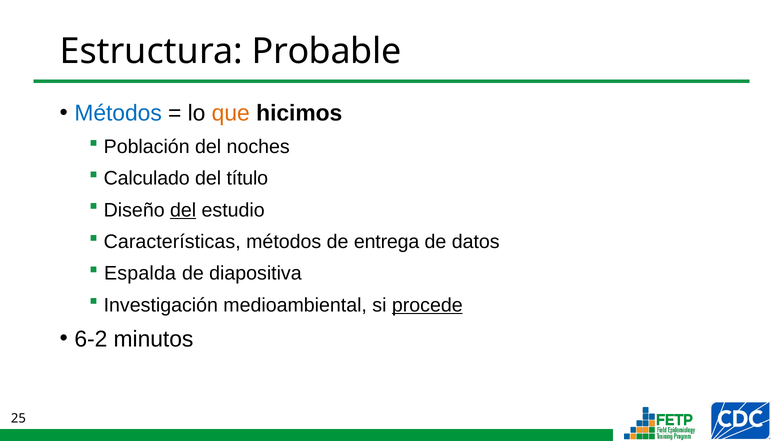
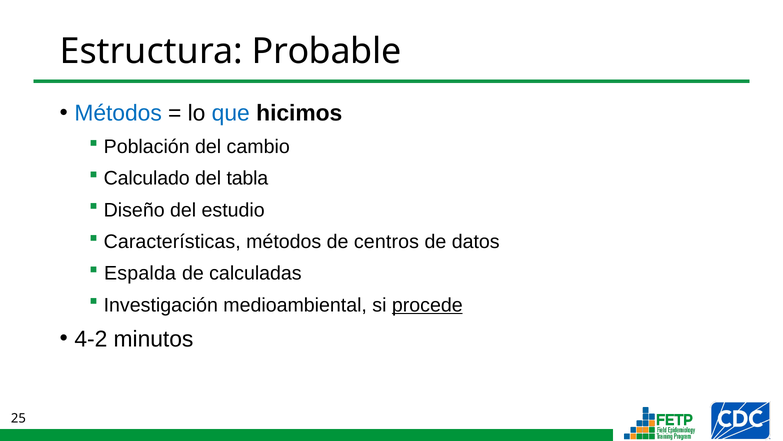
que colour: orange -> blue (231, 113)
noches: noches -> cambio (258, 147)
título: título -> tabla (247, 178)
del underline: present -> none (183, 210)
entrega: entrega -> centros (386, 241)
diapositiva: diapositiva -> calculadas (255, 273)
6-2: 6-2 -> 4-2 (91, 339)
